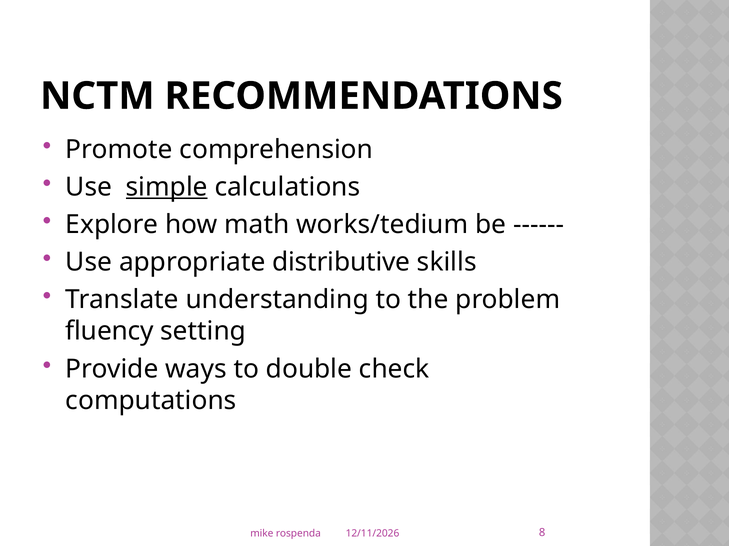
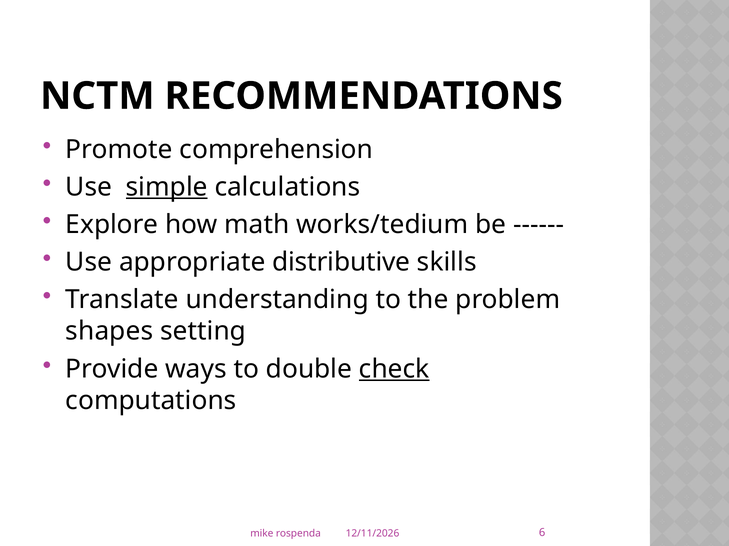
fluency: fluency -> shapes (109, 332)
check underline: none -> present (394, 369)
8: 8 -> 6 (542, 533)
